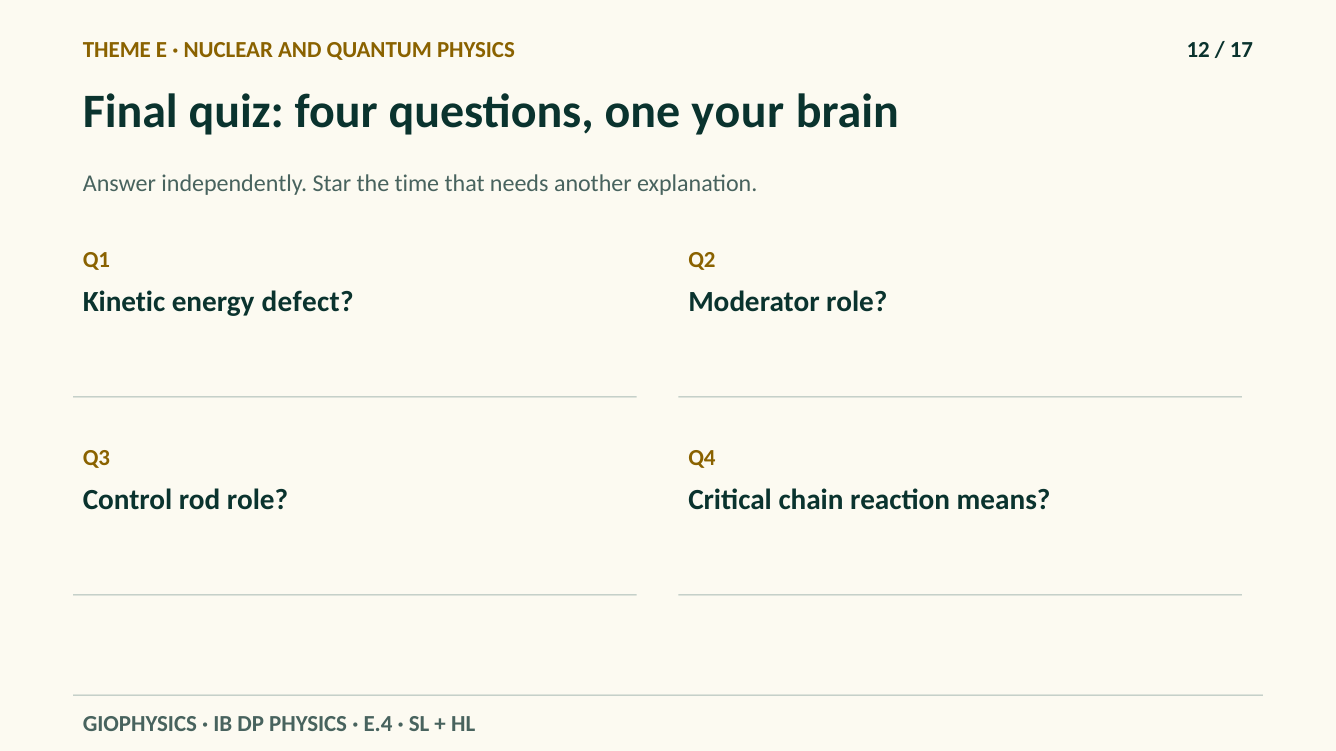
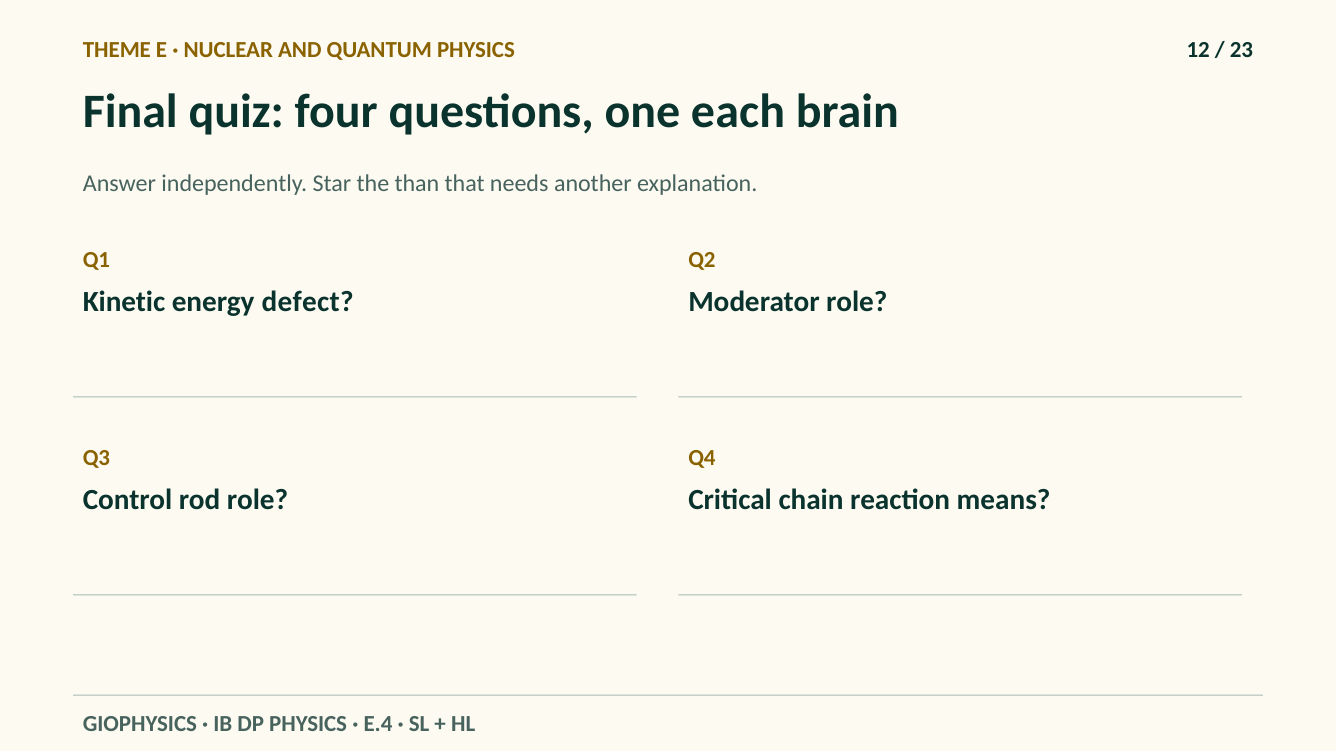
17: 17 -> 23 (1241, 50)
your: your -> each (738, 112)
time: time -> than (417, 184)
